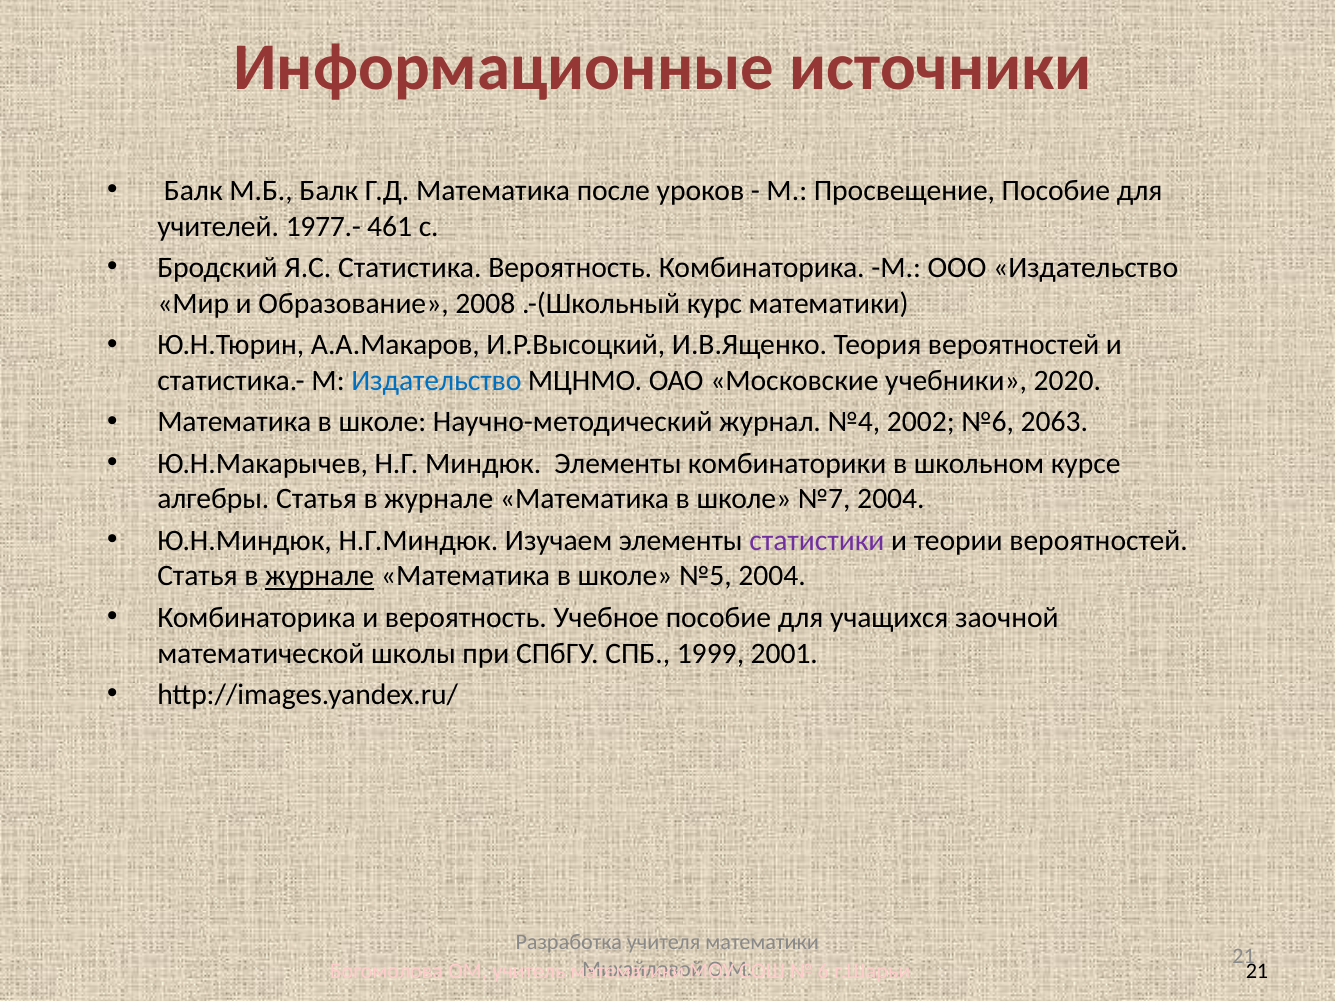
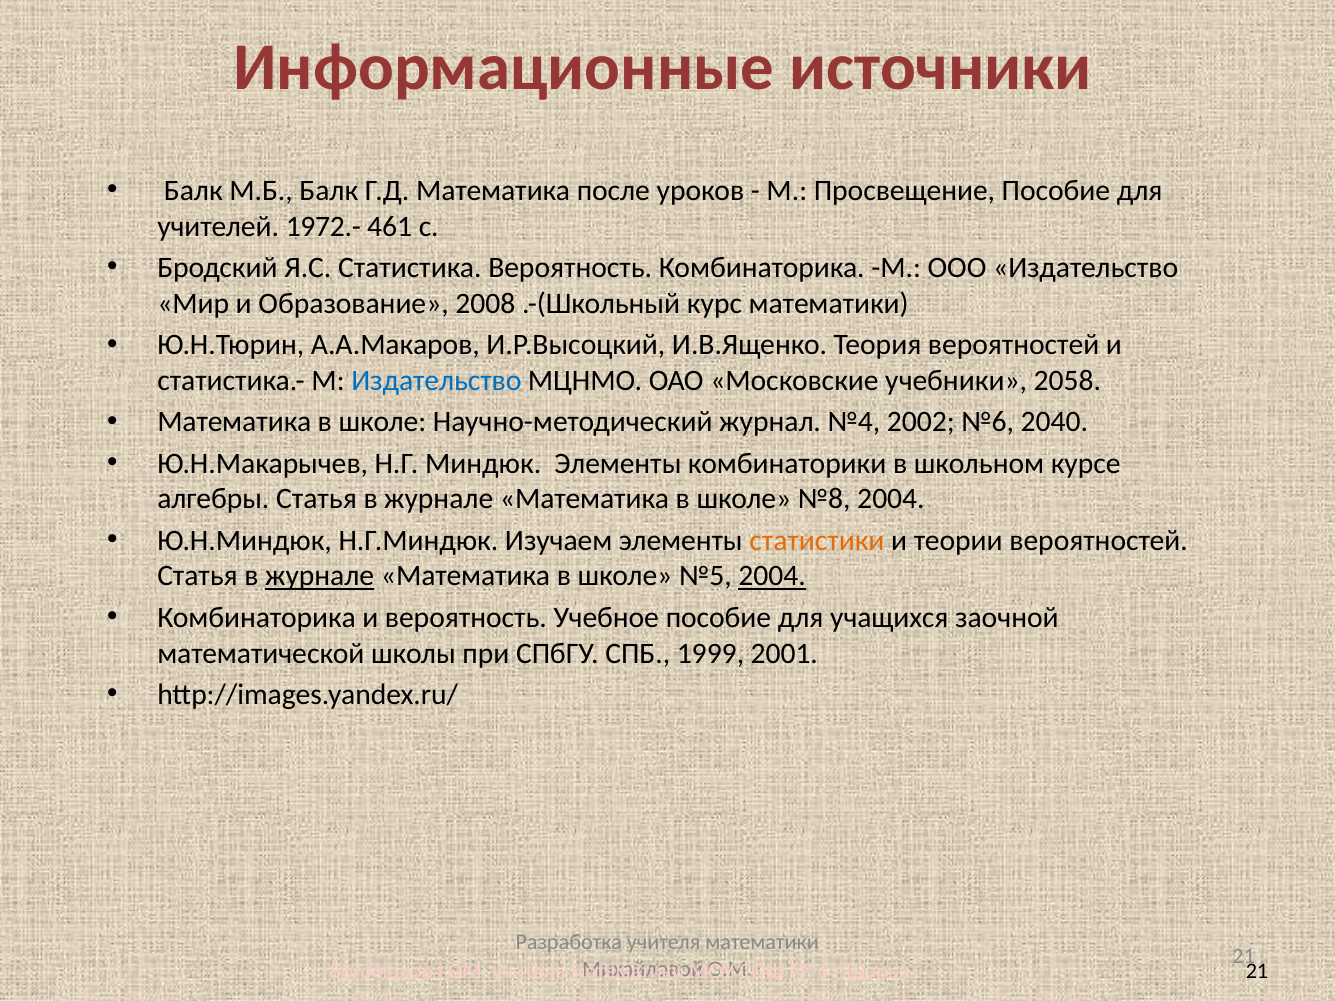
1977.-: 1977.- -> 1972.- (323, 226)
2020: 2020 -> 2058 (1067, 381)
2063: 2063 -> 2040 (1054, 422)
№7: №7 -> №8 (824, 499)
статистики colour: purple -> orange (817, 541)
2004 underline: none -> present (772, 576)
